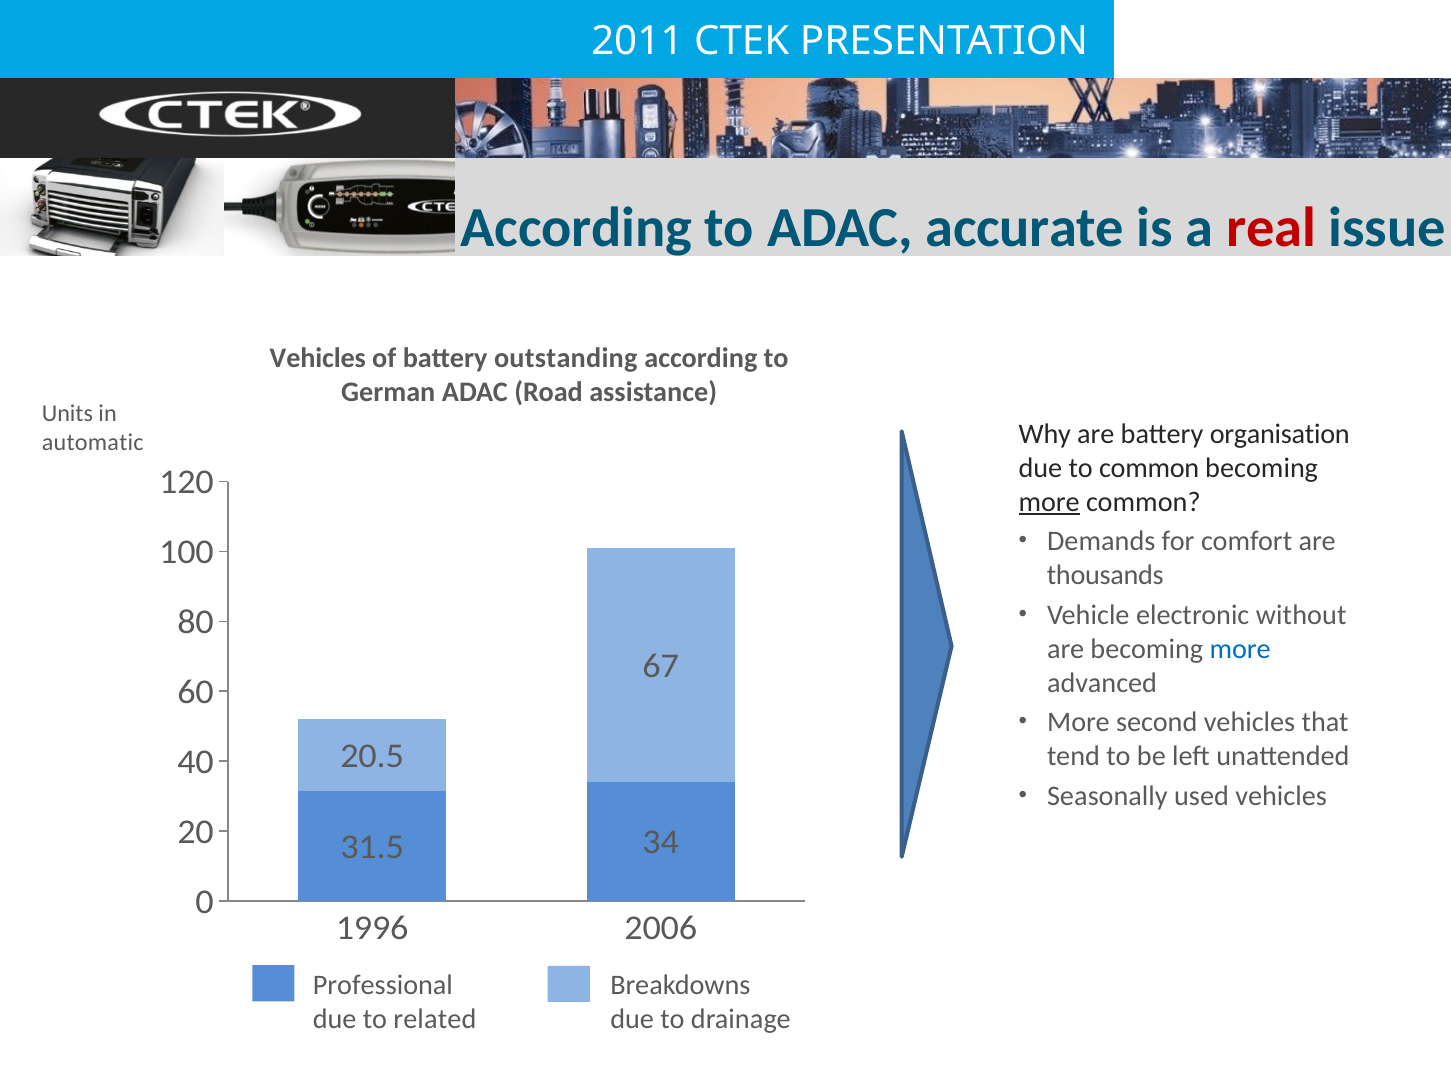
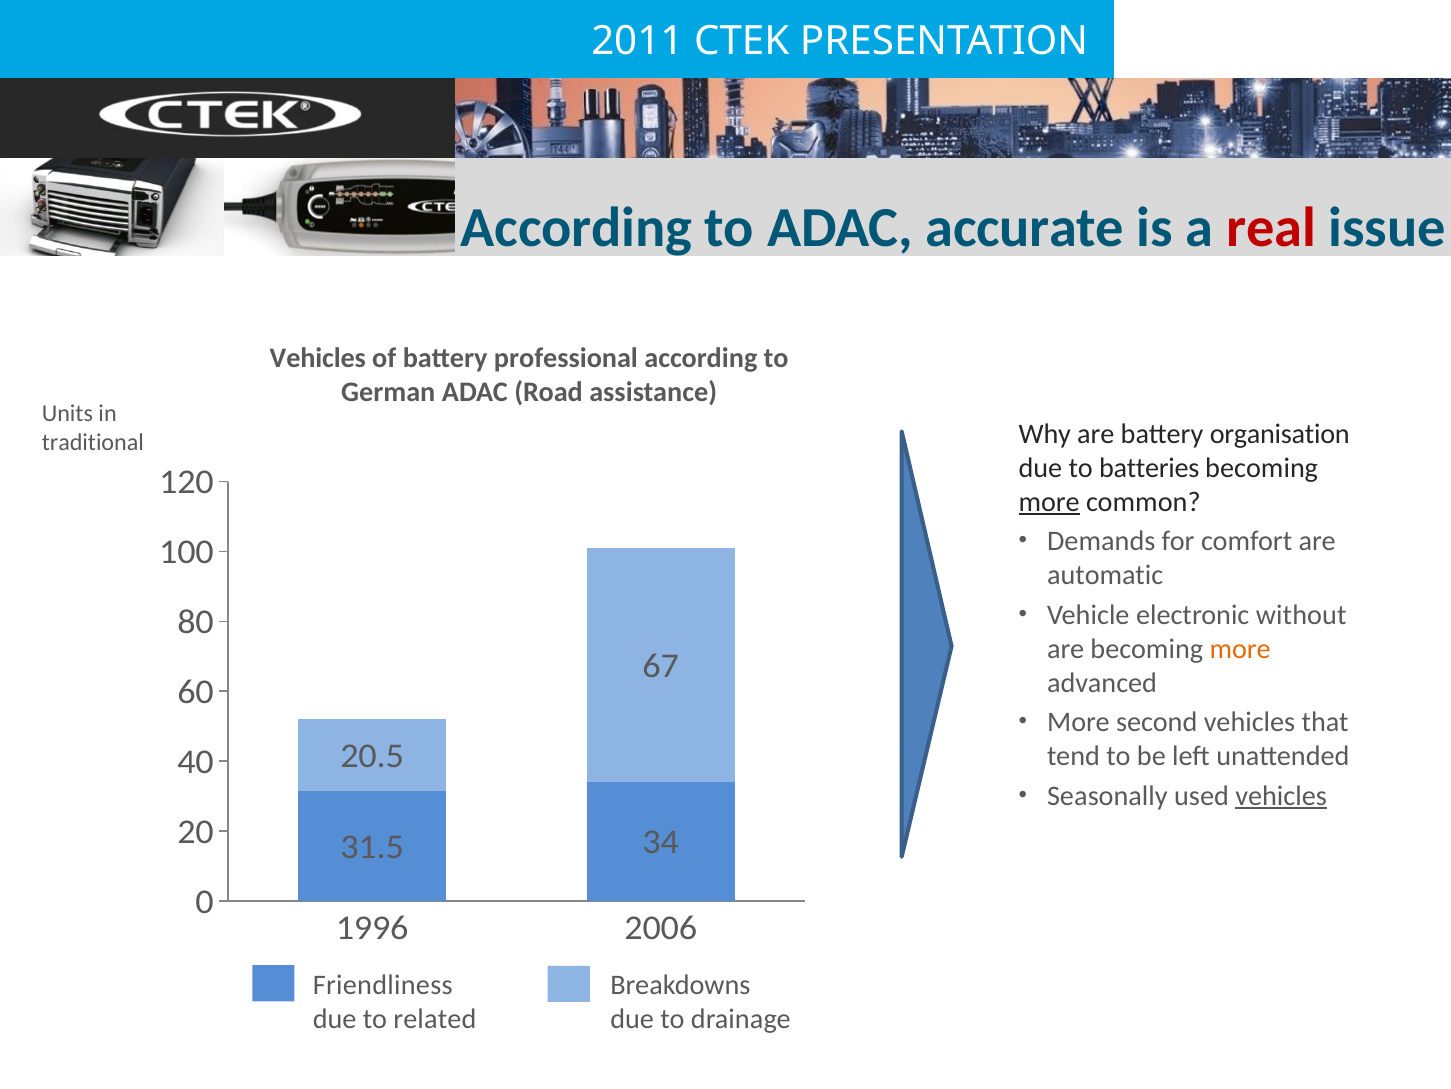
outstanding: outstanding -> professional (566, 358)
automatic: automatic -> traditional (93, 442)
to common: common -> batteries (1149, 467)
thousands: thousands -> automatic (1105, 575)
more colour: blue -> orange (1240, 648)
vehicles underline: none -> present (1281, 795)
Professional: Professional -> Friendliness (383, 985)
